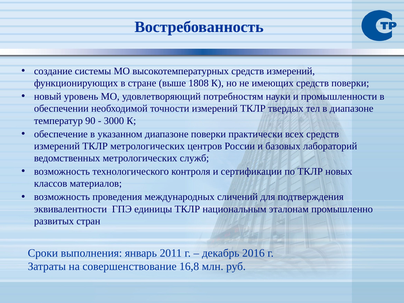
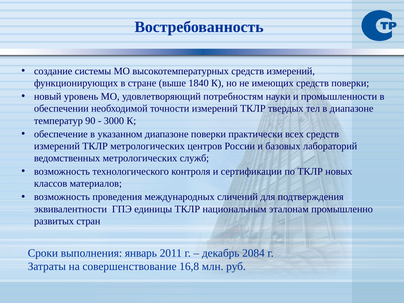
1808: 1808 -> 1840 (199, 83)
2016: 2016 -> 2084 (253, 253)
